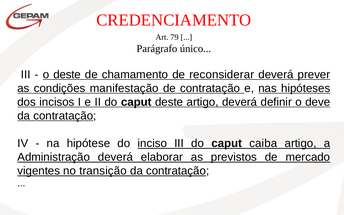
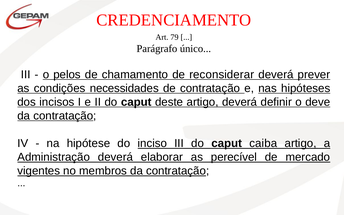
o deste: deste -> pelos (67, 74)
manifestação: manifestação -> necessidades (124, 88)
previstos: previstos -> perecível (234, 157)
transição: transição -> membros (103, 171)
